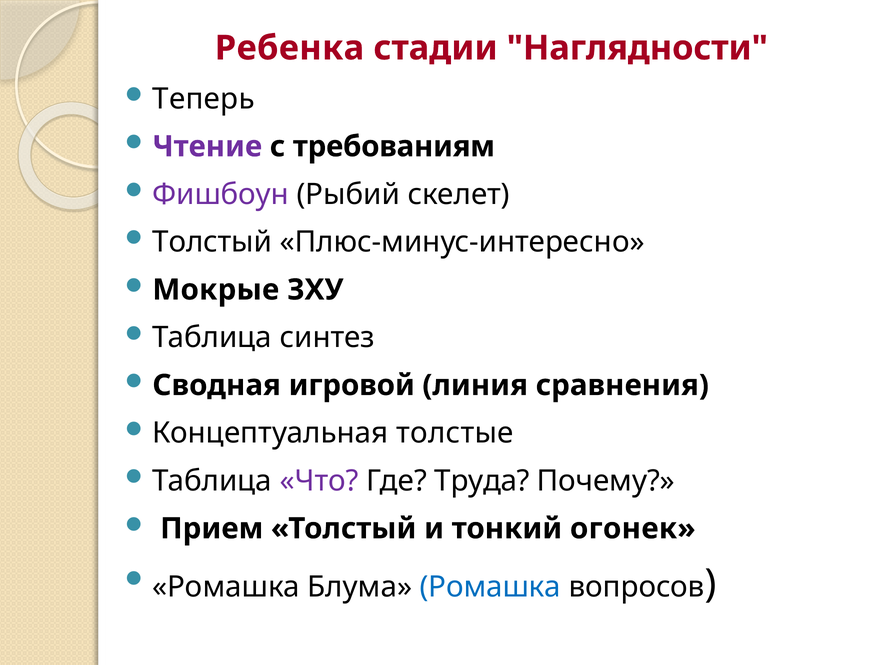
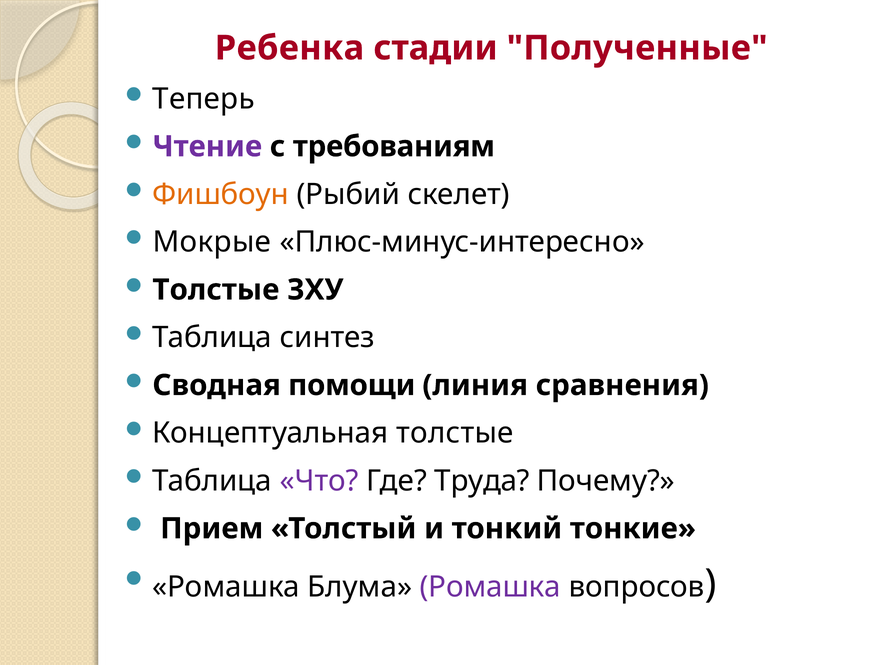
Наглядности: Наглядности -> Полученные (637, 48)
Фишбоун colour: purple -> orange (221, 194)
Толстый: Толстый -> Мокрые (212, 242)
Мокрые: Мокрые -> Толстые (216, 290)
игровой: игровой -> помощи (352, 385)
огонек: огонек -> тонкие (633, 529)
Ромашка colour: blue -> purple (490, 587)
